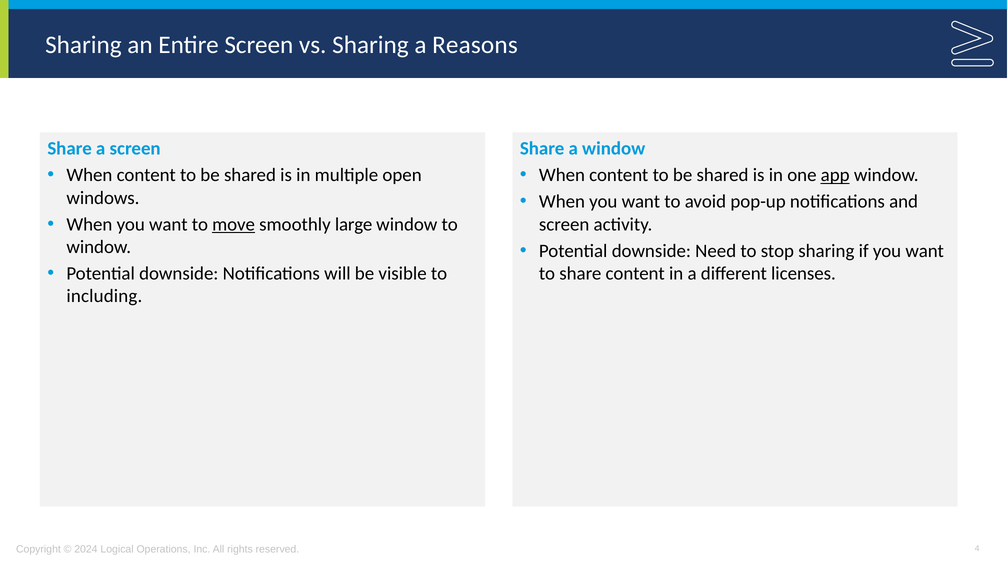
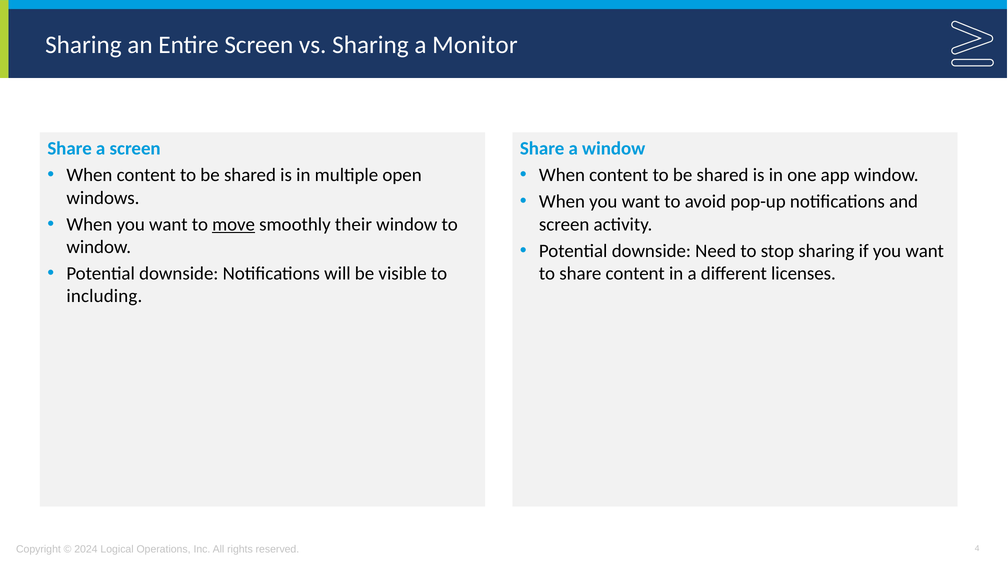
Reasons: Reasons -> Monitor (475, 45)
app underline: present -> none (835, 175)
large: large -> their (353, 224)
